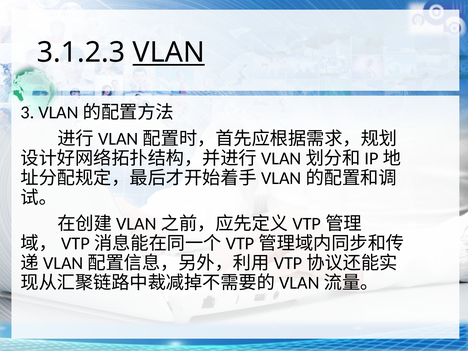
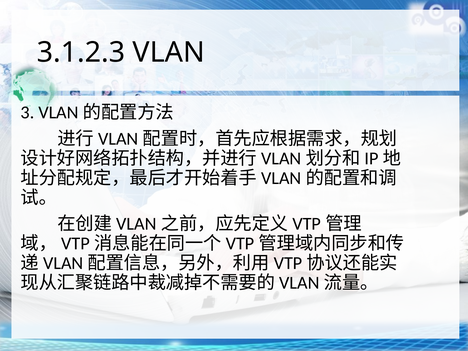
VLAN underline: present -> none (169, 52)
